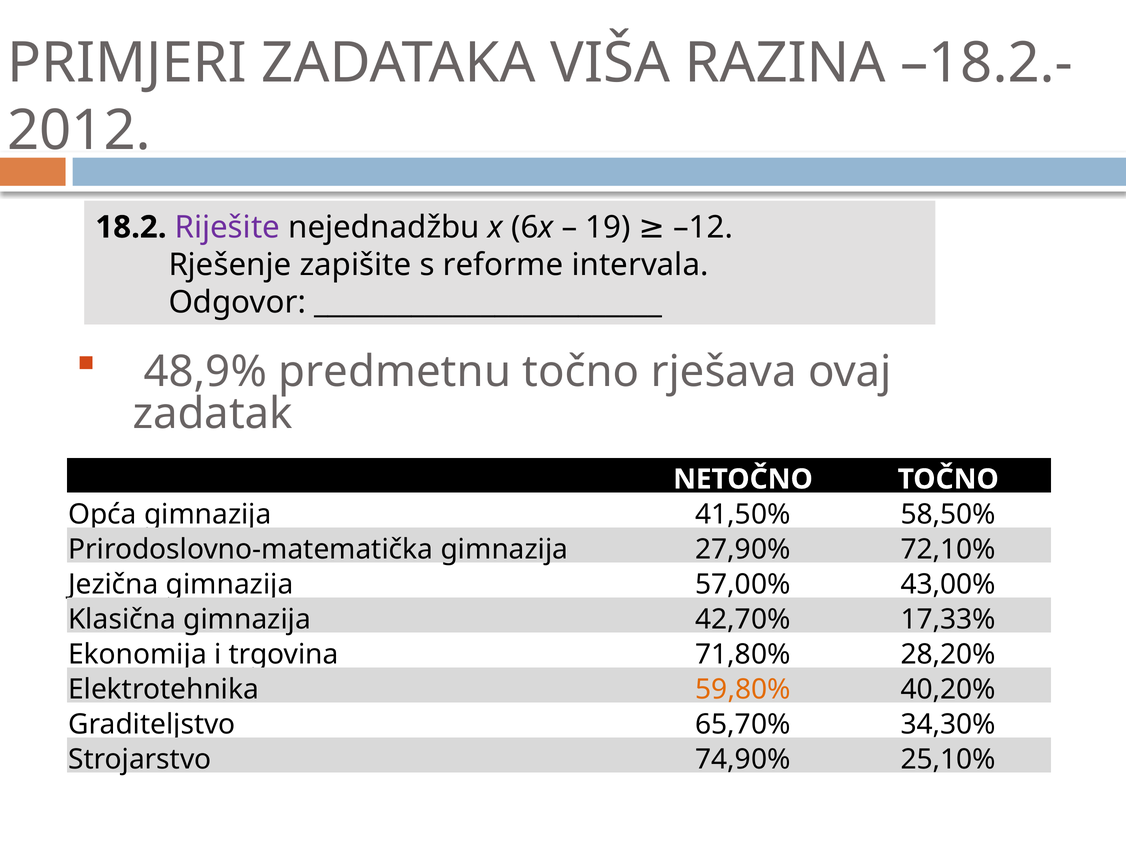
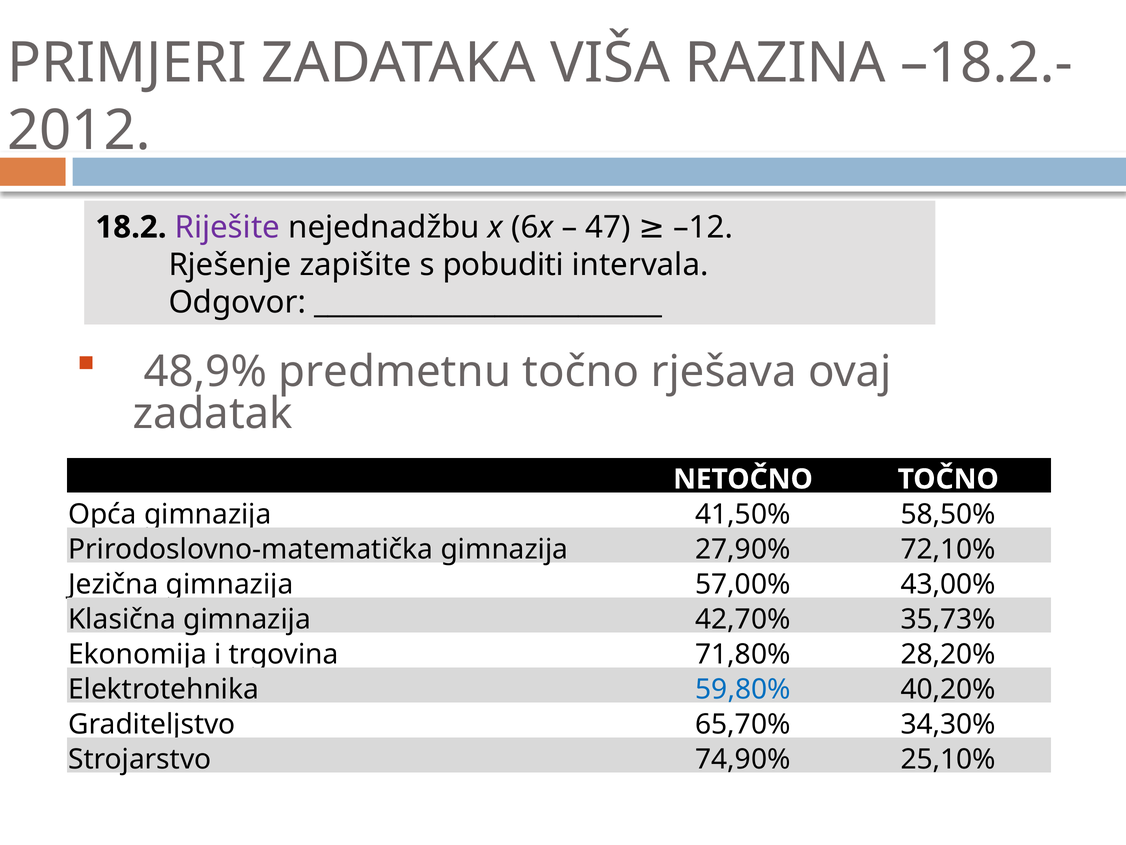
19: 19 -> 47 (608, 227)
reforme: reforme -> pobuditi (503, 265)
17,33%: 17,33% -> 35,73% (948, 619)
59,80% colour: orange -> blue (743, 689)
